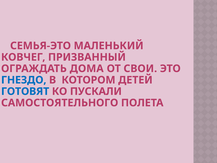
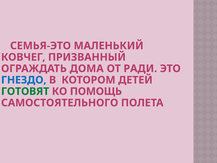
СВОИ: СВОИ -> РАДИ (140, 68)
ГОТОВЯТ colour: blue -> green (25, 91)
ПУСКАЛИ: ПУСКАЛИ -> ПОМОЩЬ (96, 91)
